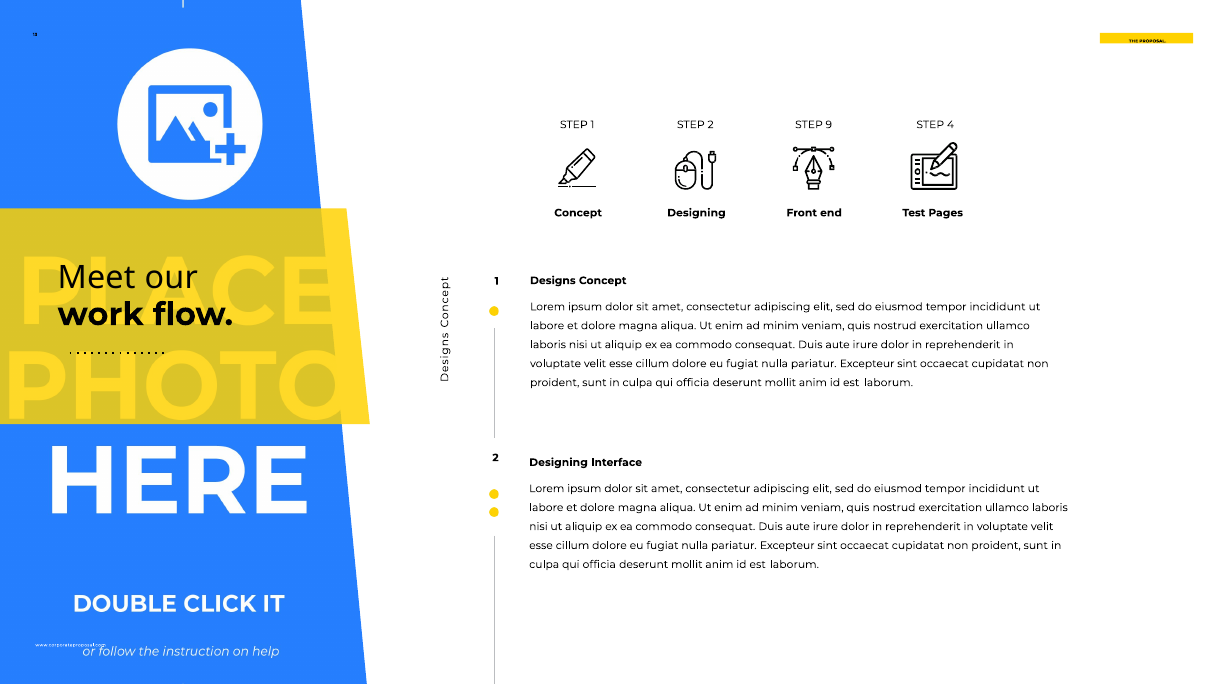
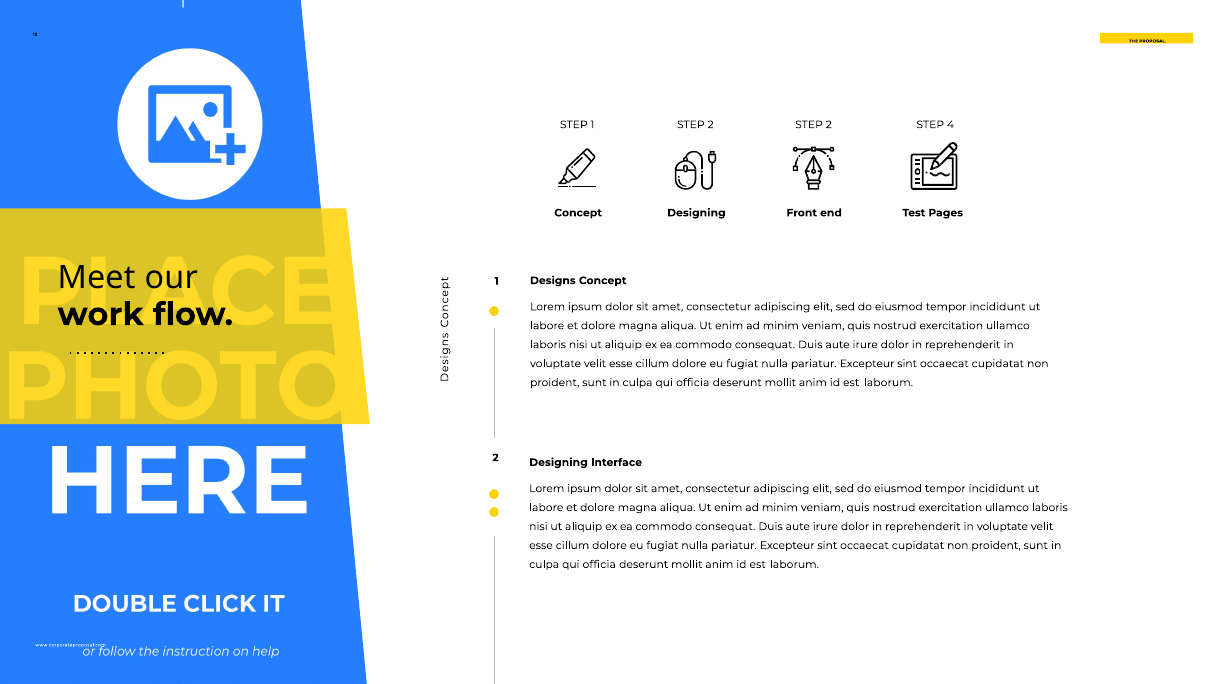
9: 9 -> 2 (829, 125)
